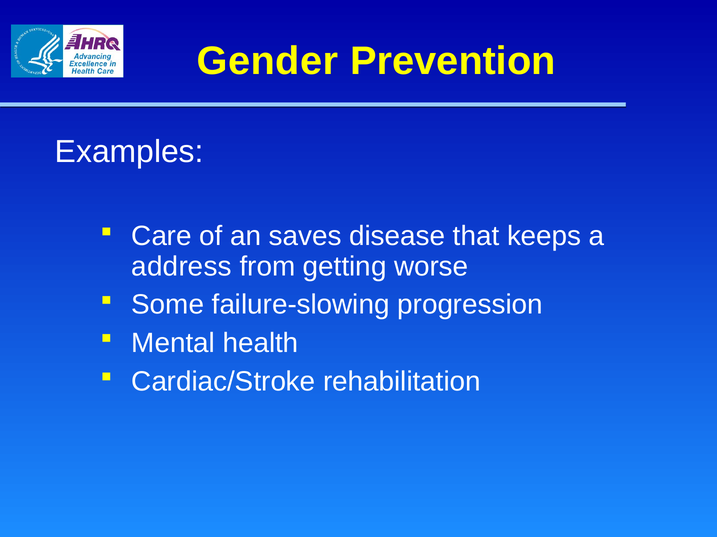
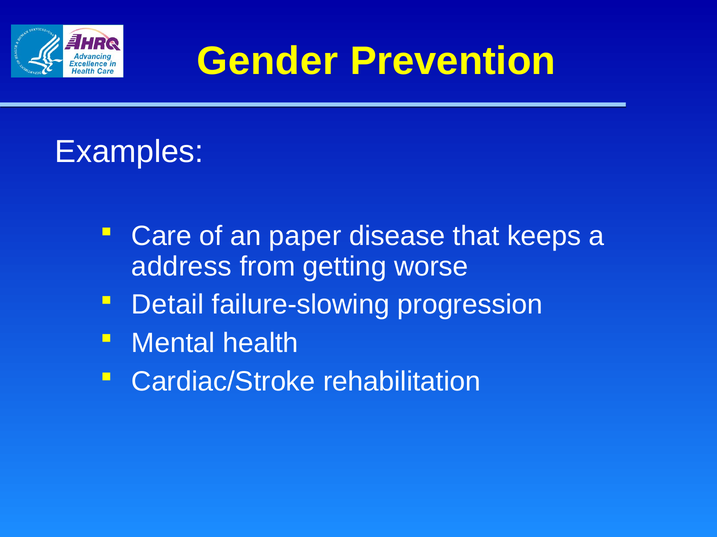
saves: saves -> paper (305, 237)
Some: Some -> Detail (168, 305)
